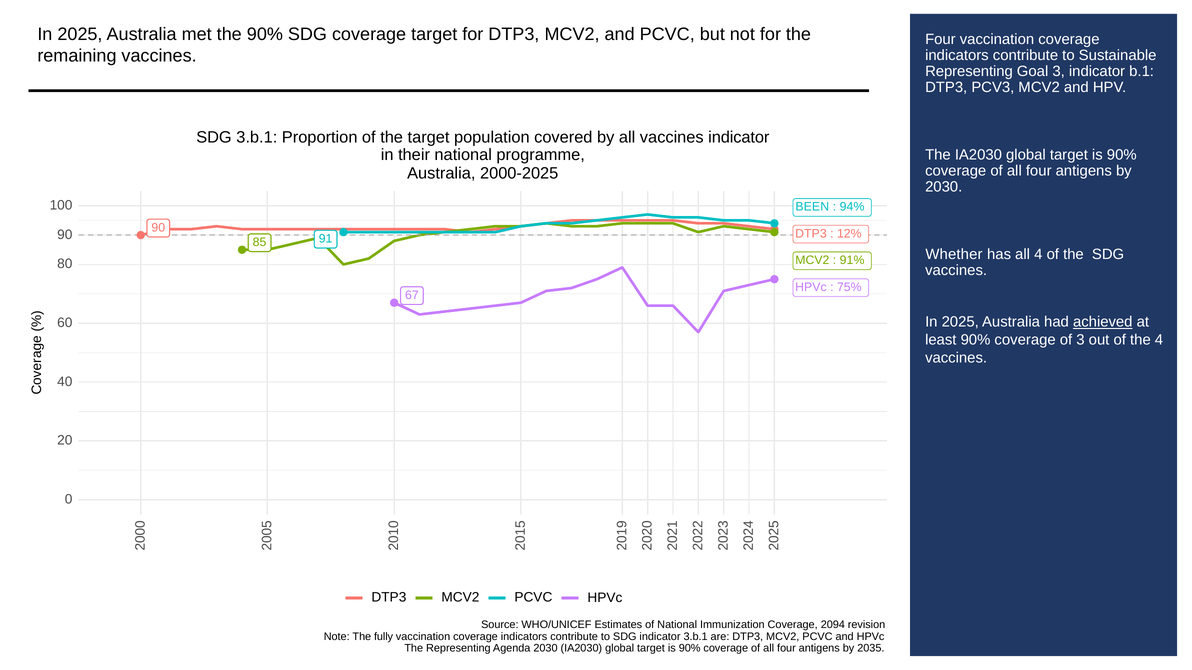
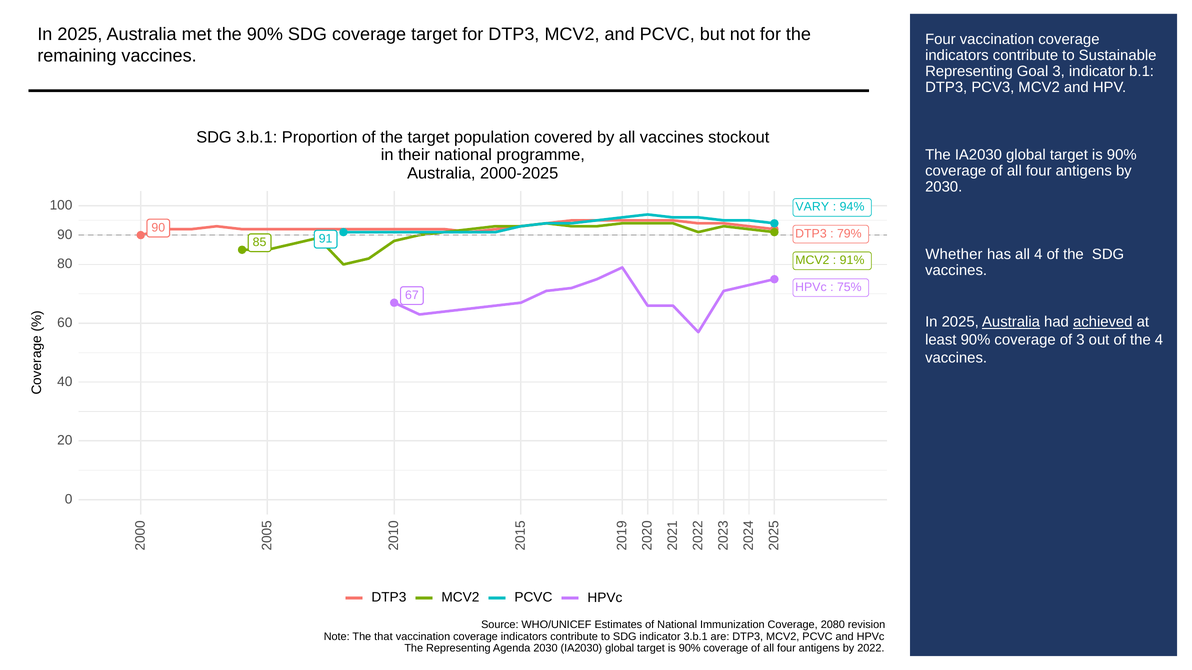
vaccines indicator: indicator -> stockout (739, 137)
BEEN: BEEN -> VARY (812, 207)
12%: 12% -> 79% (849, 234)
Australia underline: none -> present (1011, 322)
2094: 2094 -> 2080 (833, 625)
fully: fully -> that (383, 637)
2035: 2035 -> 2022 (871, 649)
